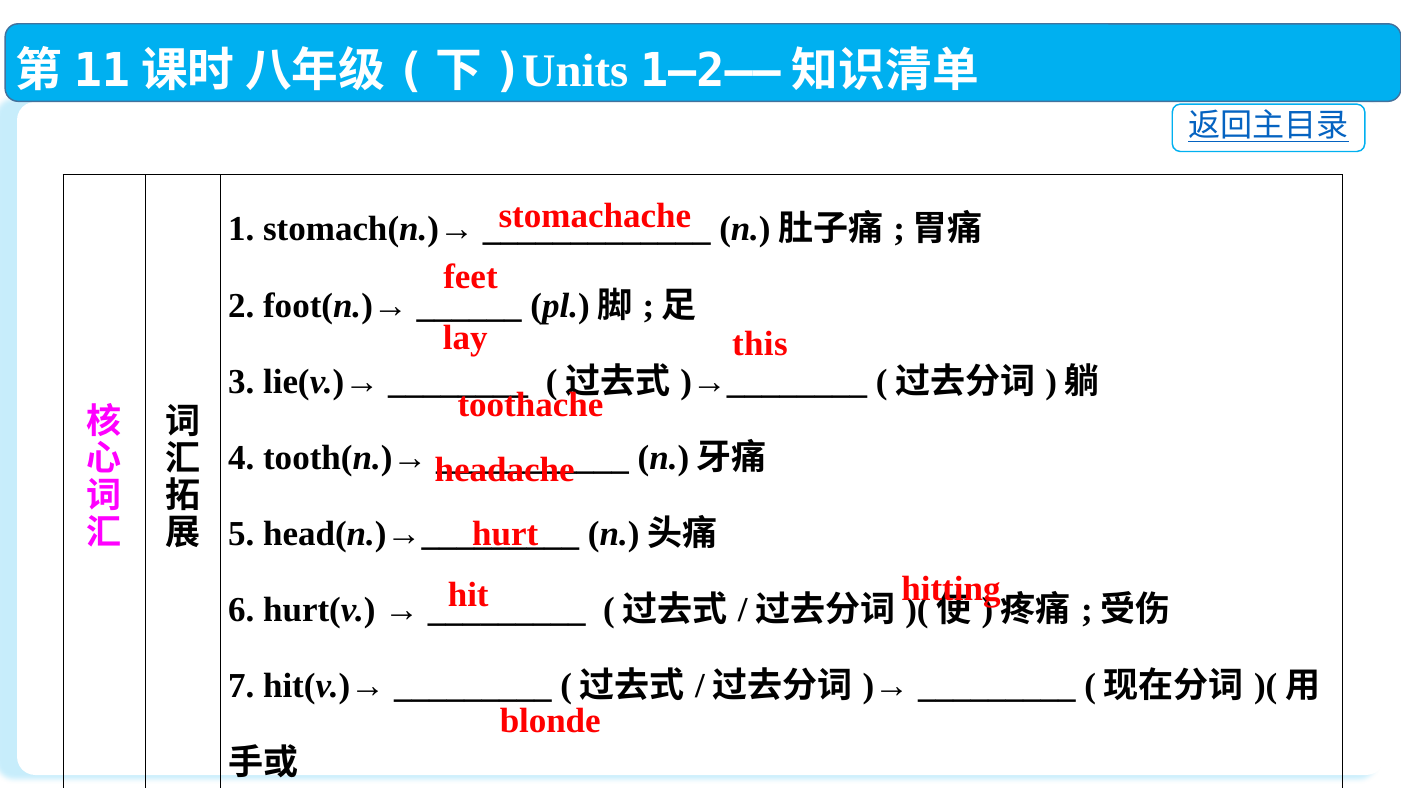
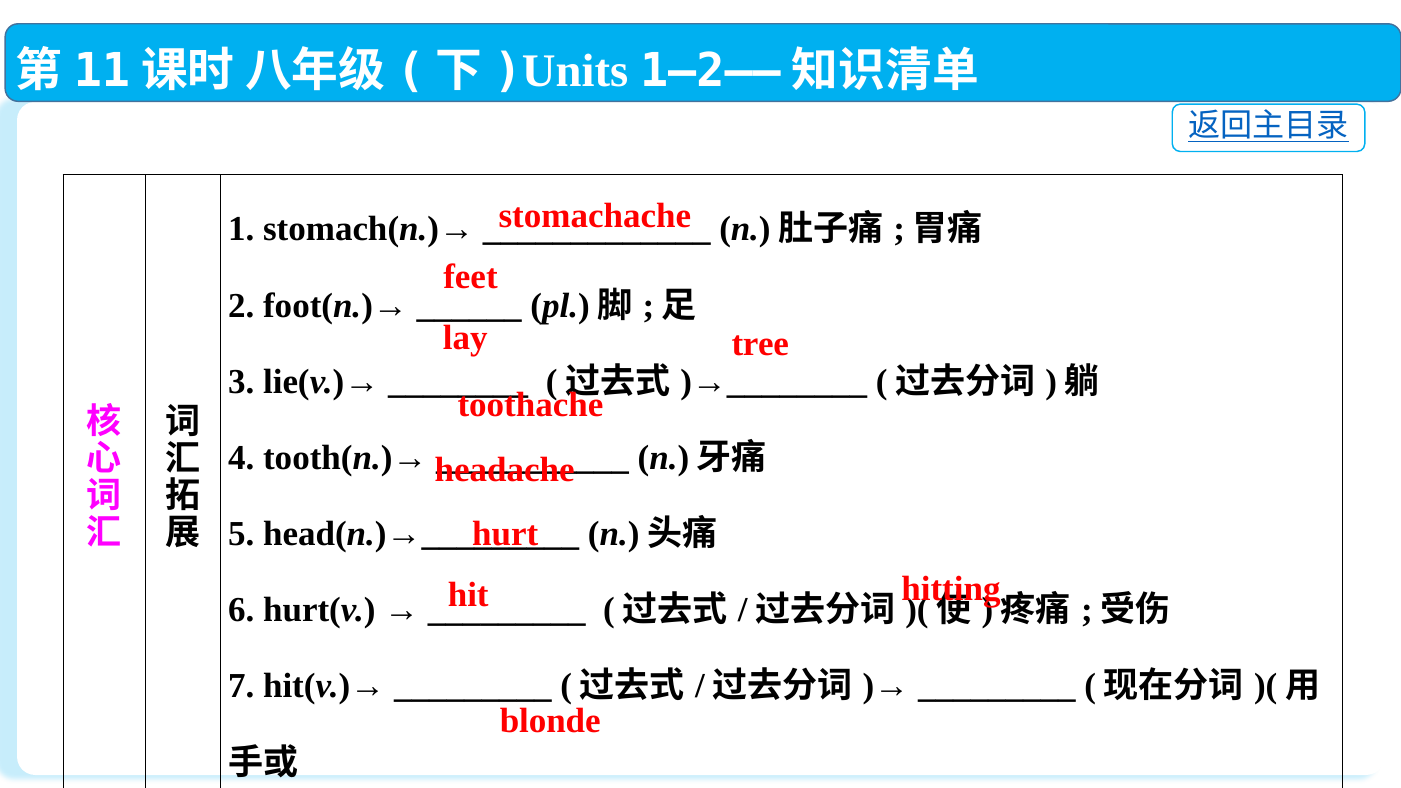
this: this -> tree (760, 344)
